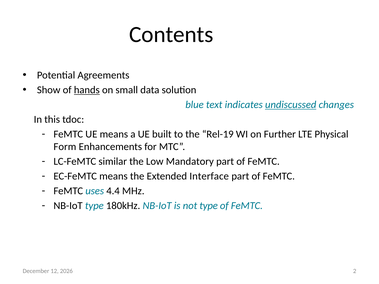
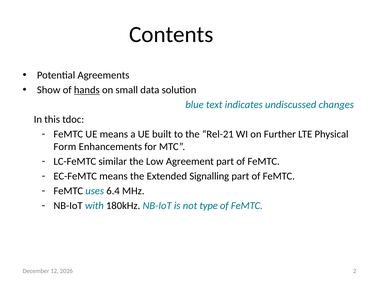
undiscussed underline: present -> none (291, 105)
Rel-19: Rel-19 -> Rel-21 (218, 134)
Mandatory: Mandatory -> Agreement (190, 162)
Interface: Interface -> Signalling (209, 176)
4.4: 4.4 -> 6.4 (113, 191)
NB-IoT type: type -> with (94, 206)
